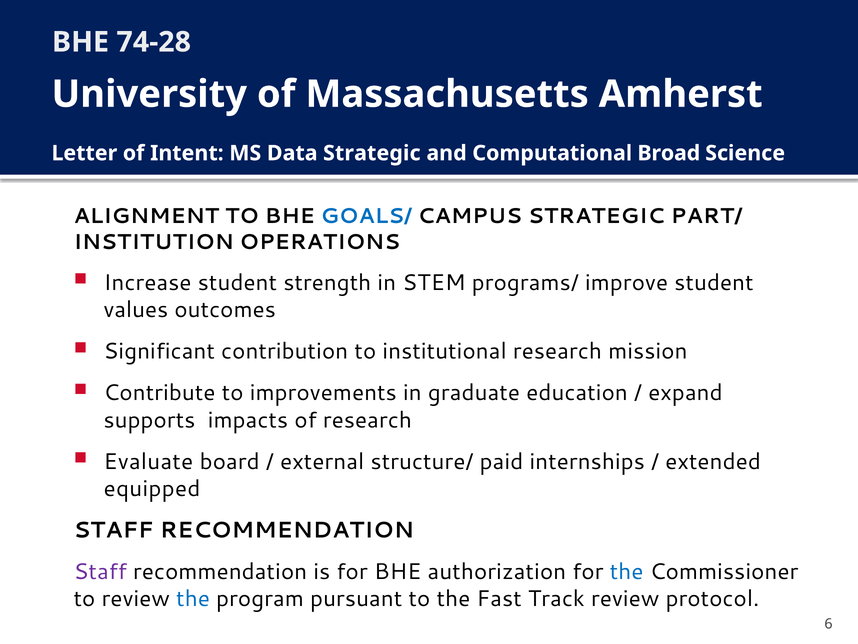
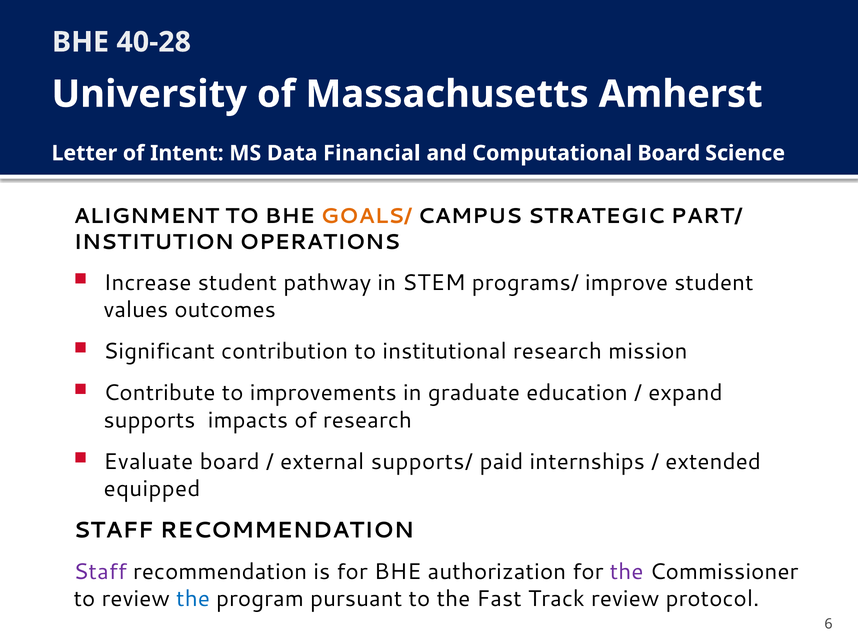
74-28: 74-28 -> 40-28 (154, 42)
Data Strategic: Strategic -> Financial (372, 153)
Computational Broad: Broad -> Board (669, 153)
GOALS/ colour: blue -> orange (366, 216)
strength: strength -> pathway (327, 283)
structure/: structure/ -> supports/ (422, 461)
the colour: blue -> purple (627, 571)
